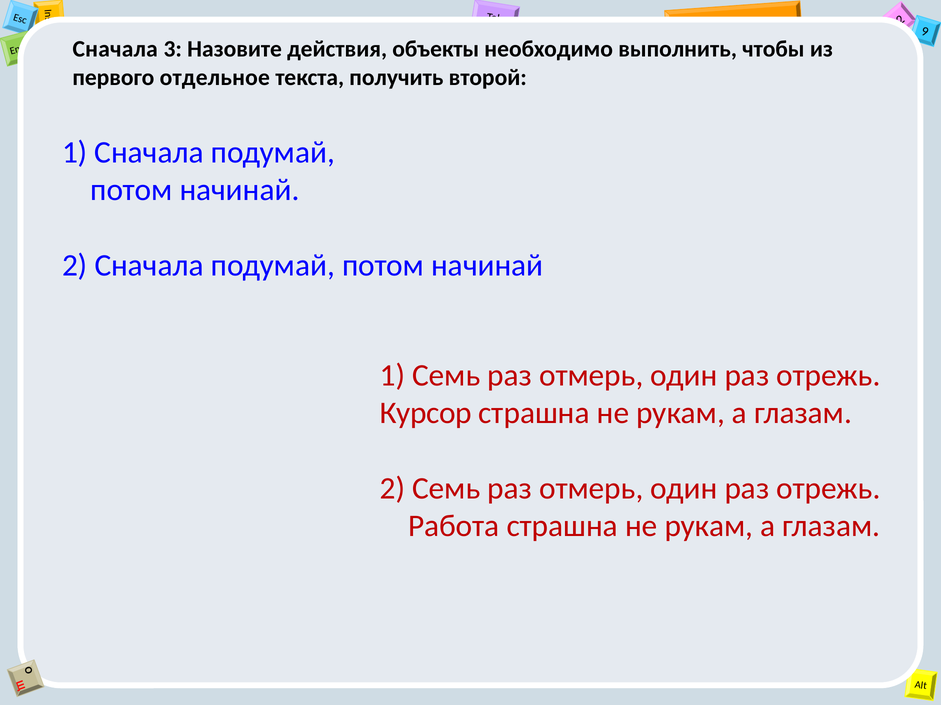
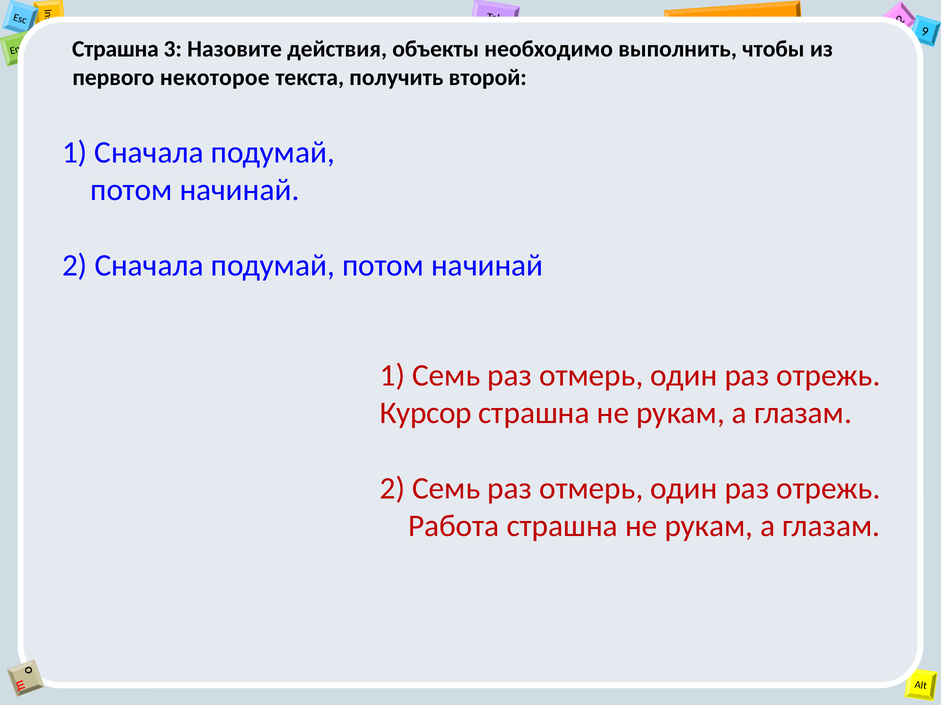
Сначала: Сначала -> Страшна (115, 49)
отдельное: отдельное -> некоторое (215, 77)
